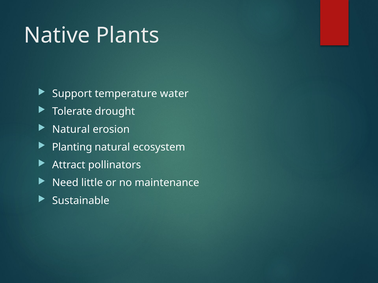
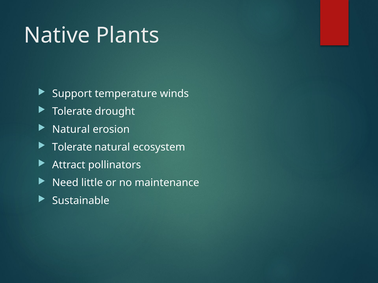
water: water -> winds (174, 94)
Planting: Planting -> Tolerate (72, 147)
